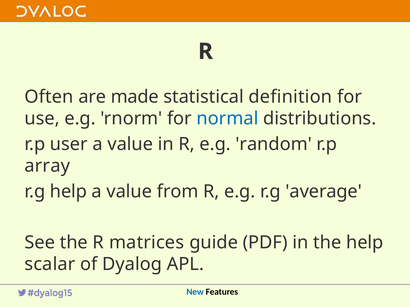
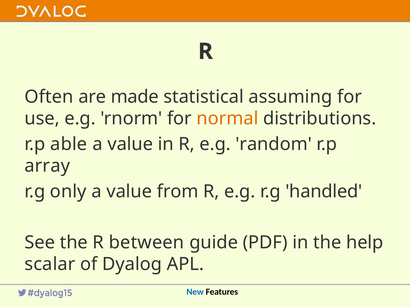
definition: definition -> assuming (290, 97)
normal colour: blue -> orange (227, 119)
user: user -> able (69, 144)
r.g help: help -> only (68, 192)
average: average -> handled (324, 192)
matrices: matrices -> between (147, 243)
